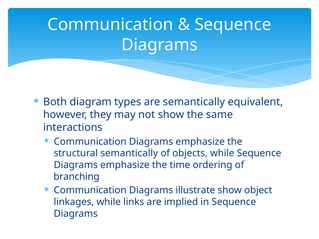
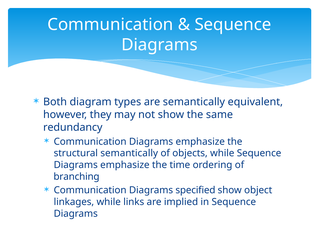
interactions: interactions -> redundancy (73, 128)
illustrate: illustrate -> specified (195, 190)
